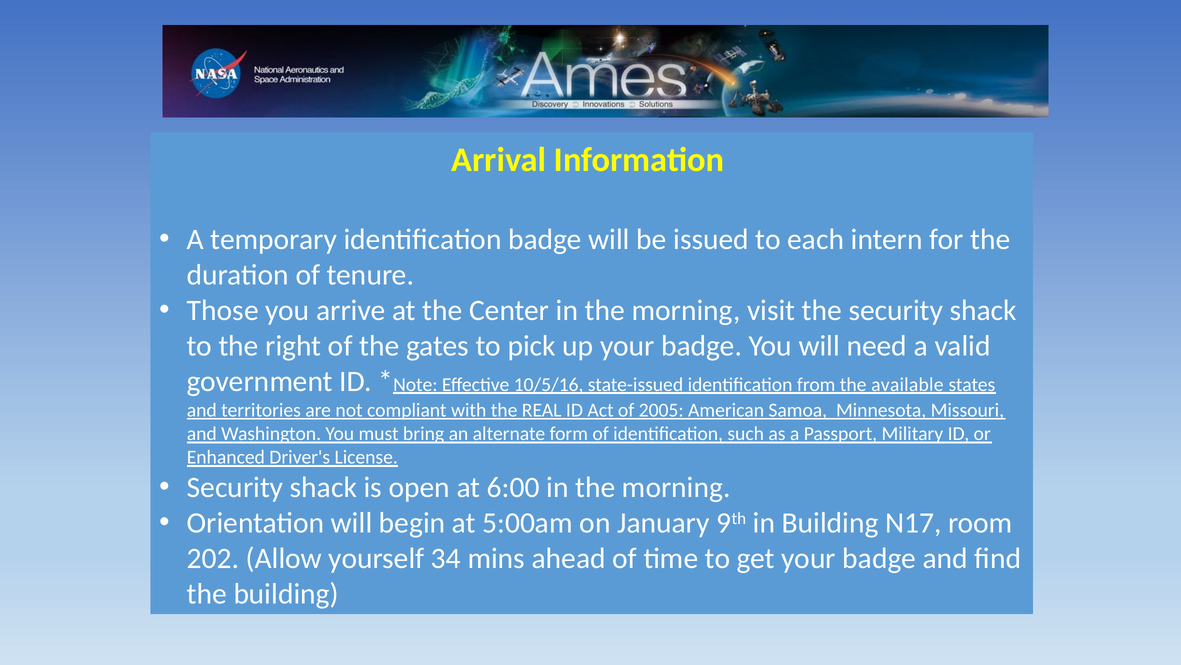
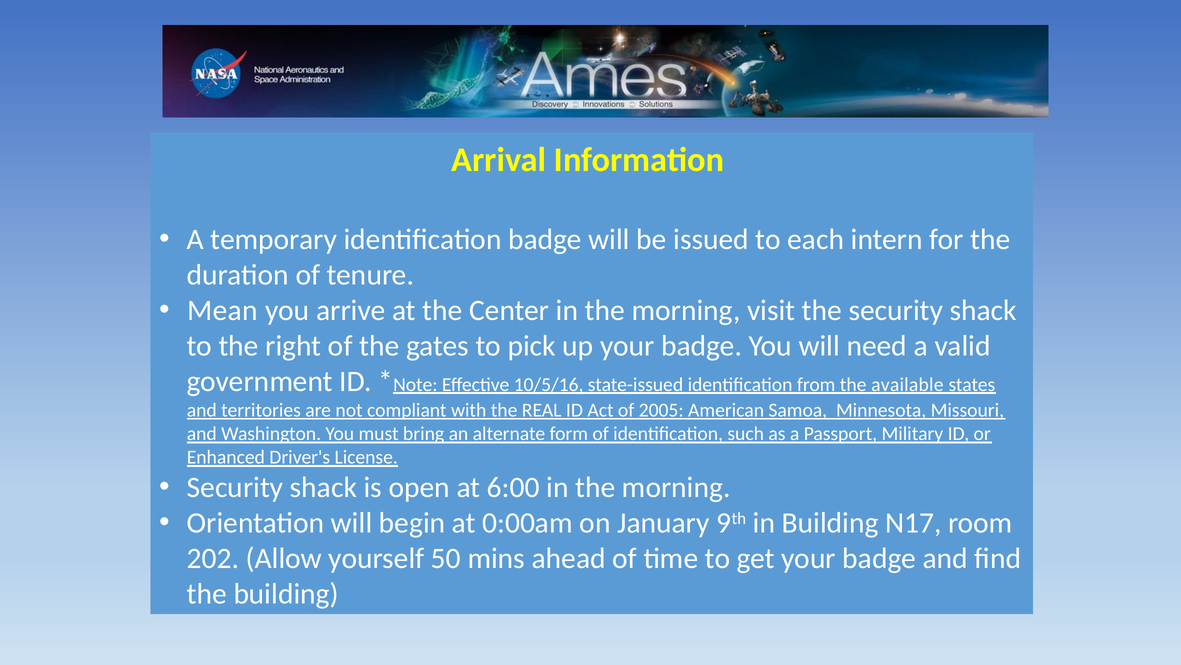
Those: Those -> Mean (223, 310)
5:00am: 5:00am -> 0:00am (527, 523)
34: 34 -> 50 (446, 558)
